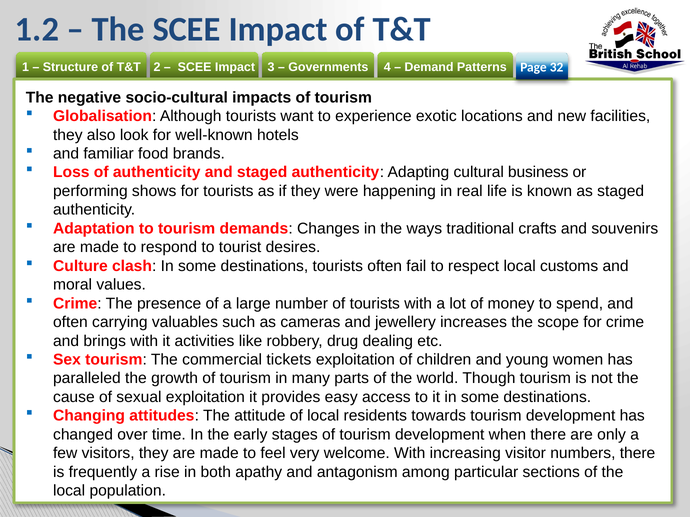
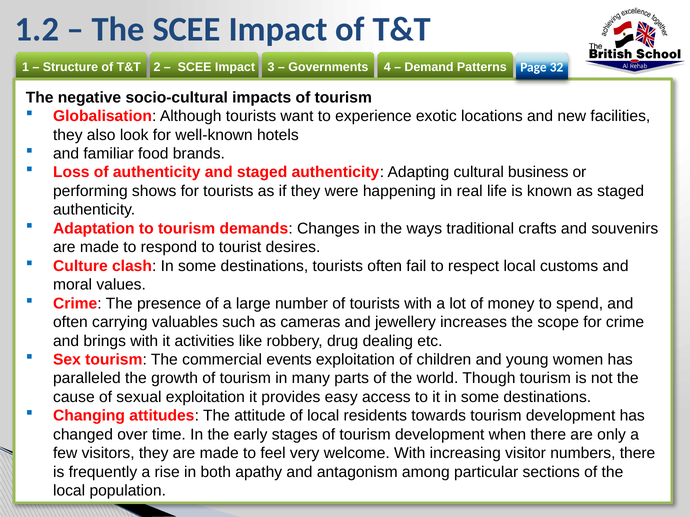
tickets: tickets -> events (289, 360)
